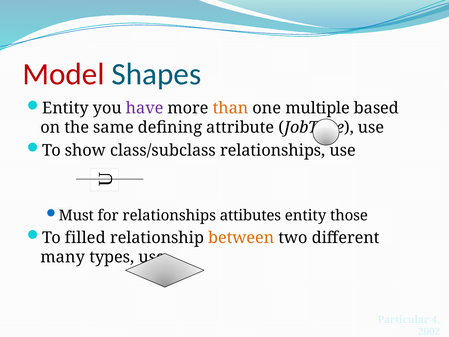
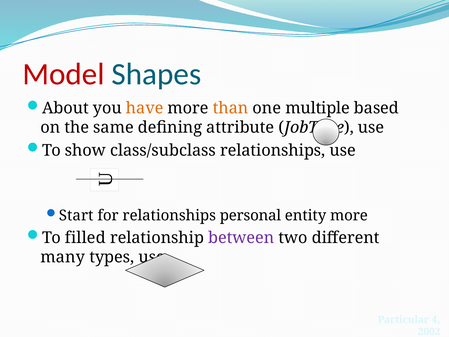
Entity: Entity -> About (66, 108)
have colour: purple -> orange (145, 108)
Must: Must -> Start (76, 215)
attibutes: attibutes -> personal (250, 215)
entity those: those -> more (349, 215)
between colour: orange -> purple (241, 237)
